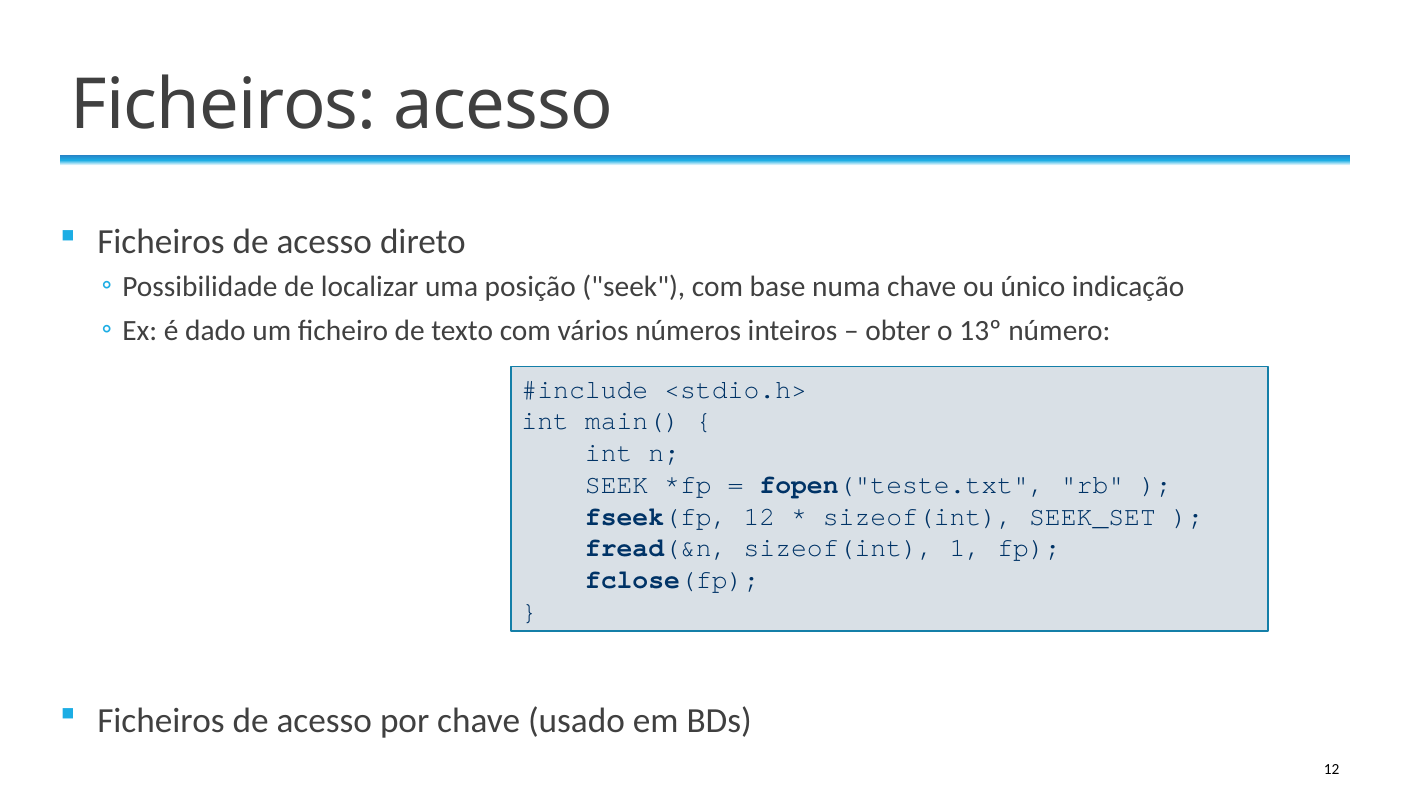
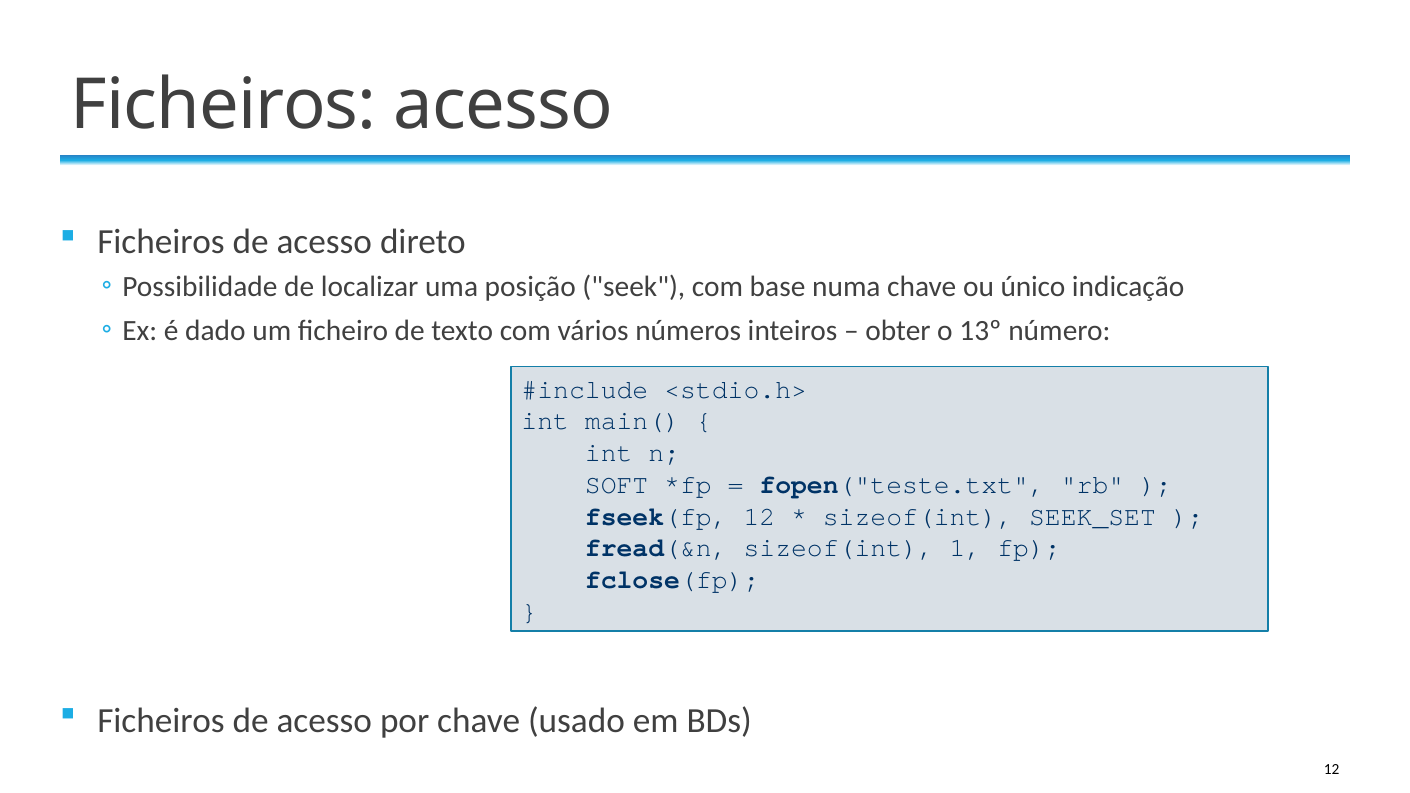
SEEK: SEEK -> SOFT (617, 485)
